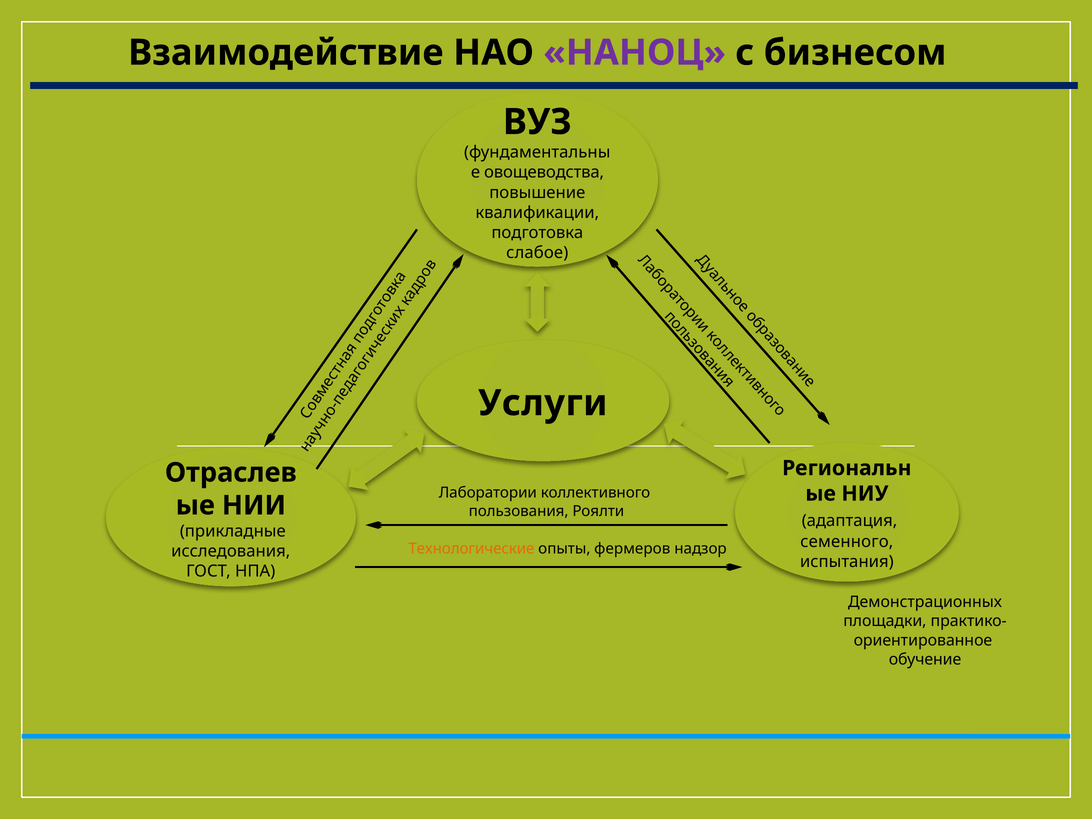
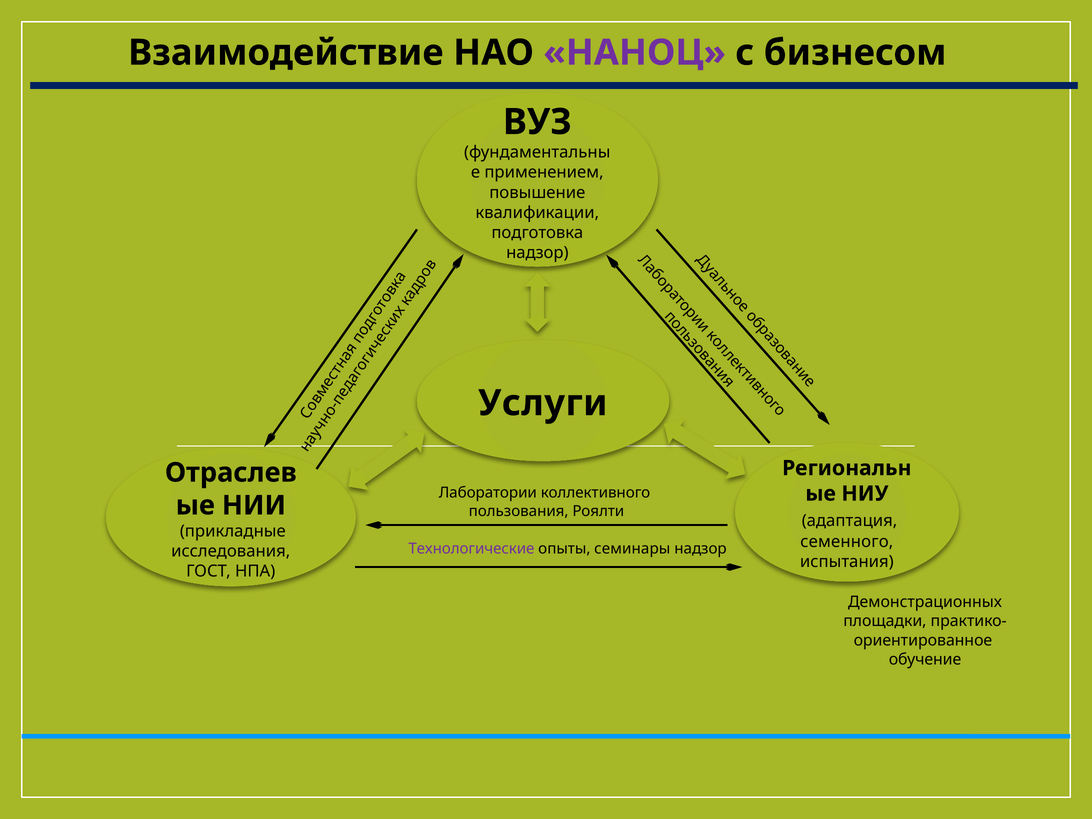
овощеводства: овощеводства -> применением (544, 172)
слабое: слабое -> надзор (537, 253)
Технологические colour: orange -> purple (471, 549)
фермеров: фермеров -> семинары (632, 549)
